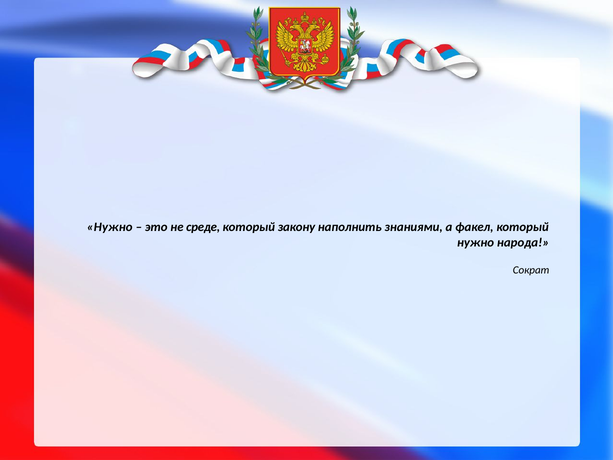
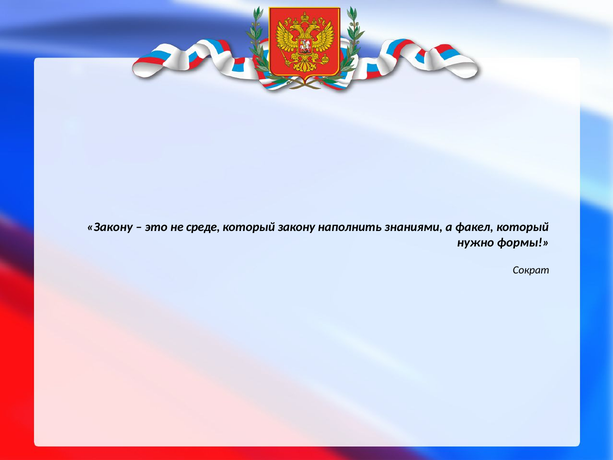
Нужно: Нужно -> Закону (110, 227)
народа: народа -> формы (523, 242)
